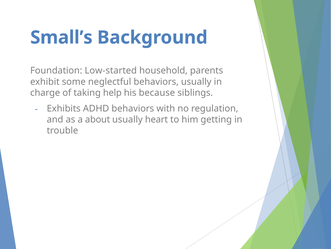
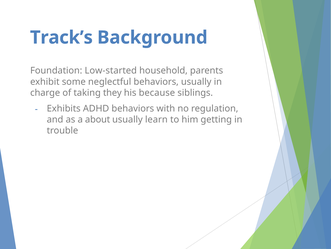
Small’s: Small’s -> Track’s (61, 37)
help: help -> they (112, 93)
heart: heart -> learn (156, 119)
